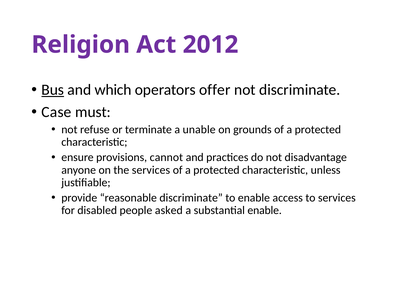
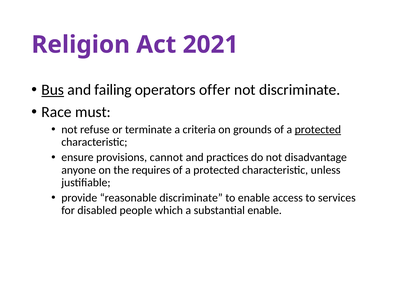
2012: 2012 -> 2021 (211, 45)
which: which -> failing (113, 90)
Case: Case -> Race (57, 112)
unable: unable -> criteria (199, 130)
protected underline: none -> present (318, 130)
the services: services -> requires (151, 170)
asked: asked -> which (169, 211)
